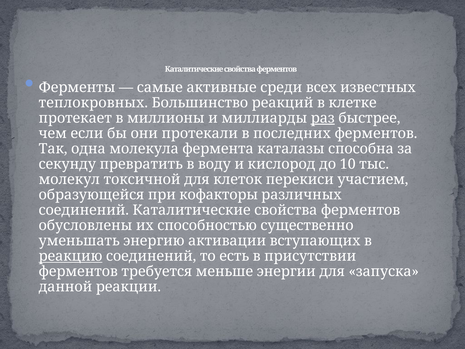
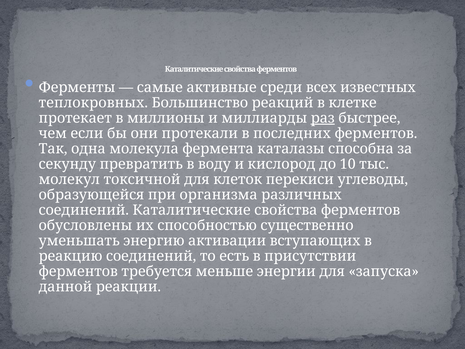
участием: участием -> углеводы (373, 179)
кофакторы: кофакторы -> организма (219, 195)
реакцию underline: present -> none (71, 256)
